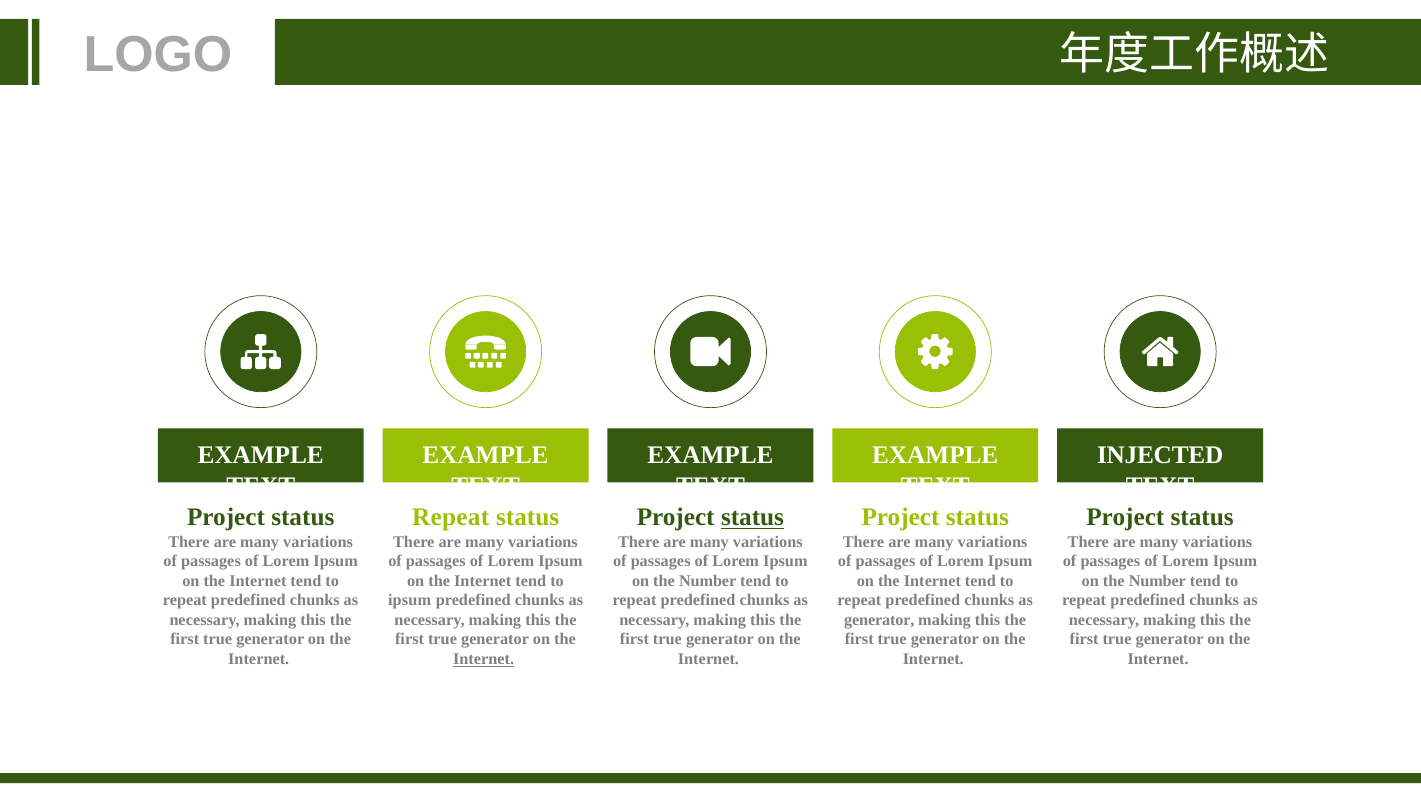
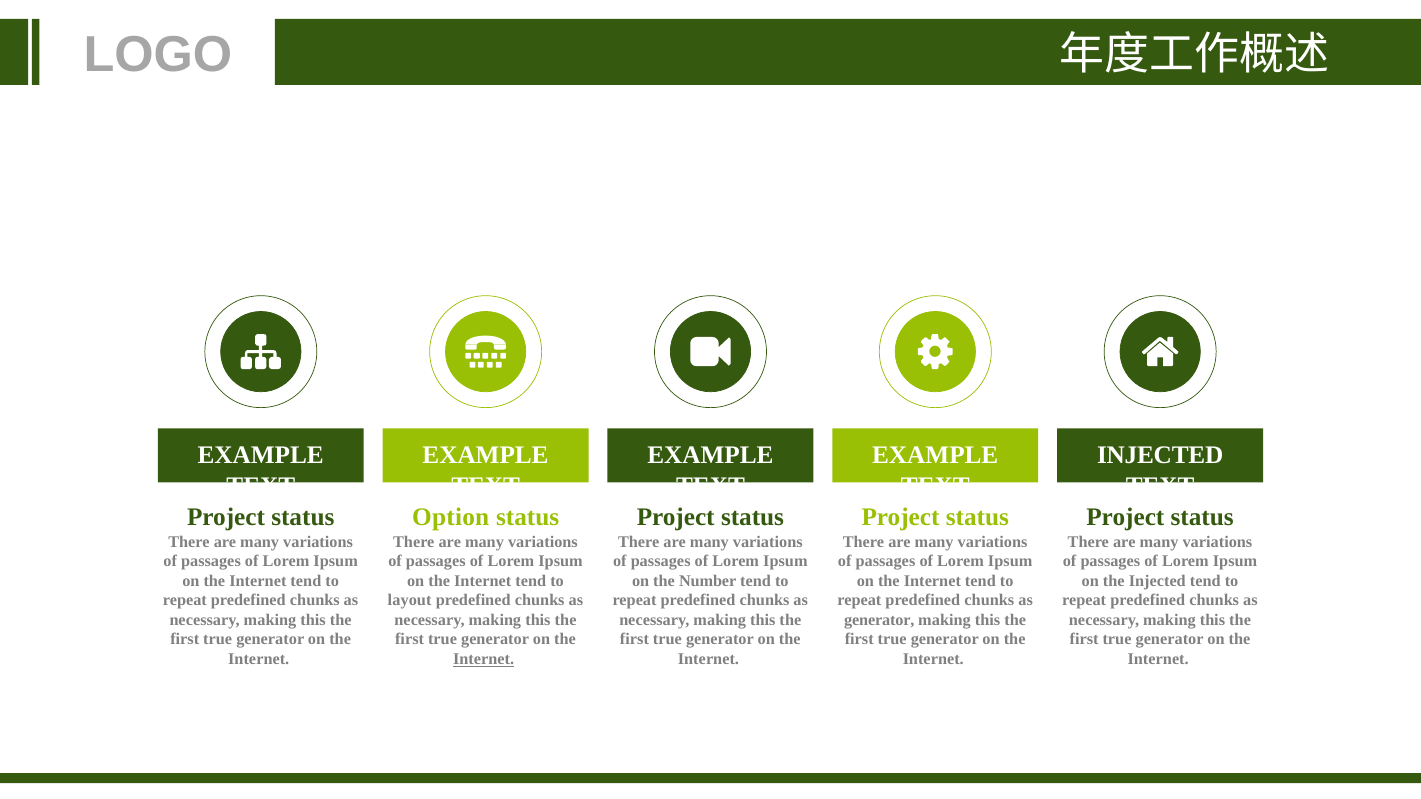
Repeat: Repeat -> Option (451, 518)
status underline: present -> none (753, 518)
Number: Number -> Injected (1157, 581)
ipsum: ipsum -> layout (410, 601)
